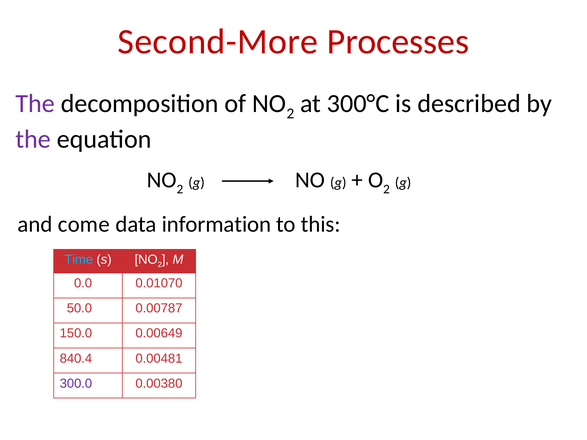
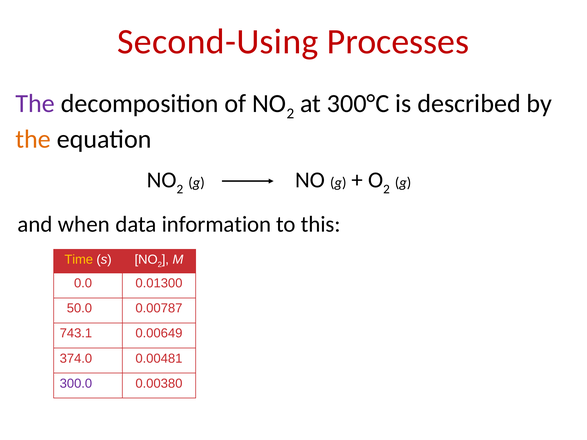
Second-More: Second-More -> Second-Using (218, 42)
the colour: purple -> orange (33, 139)
come: come -> when (84, 225)
Time colour: light blue -> yellow (79, 260)
0.01070: 0.01070 -> 0.01300 (159, 283)
150.0: 150.0 -> 743.1 (76, 334)
840.4: 840.4 -> 374.0 (76, 359)
